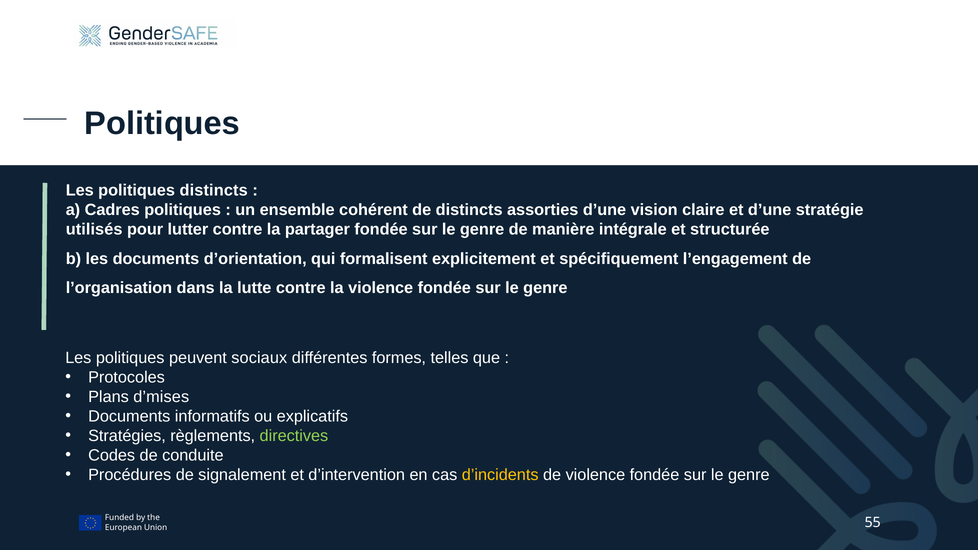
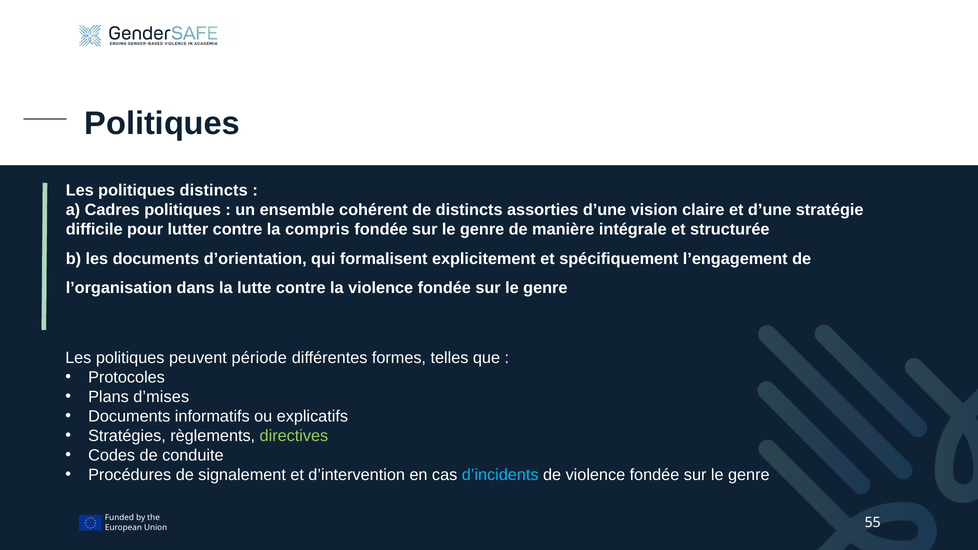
utilisés: utilisés -> difficile (94, 229)
partager: partager -> compris (317, 229)
sociaux: sociaux -> période (259, 358)
d’incidents colour: yellow -> light blue (500, 475)
